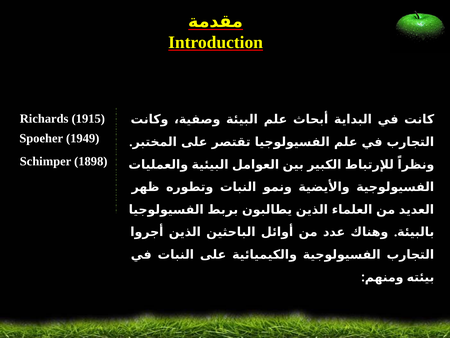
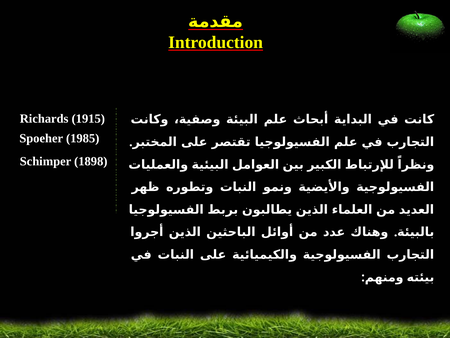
1949: 1949 -> 1985 (83, 138)
